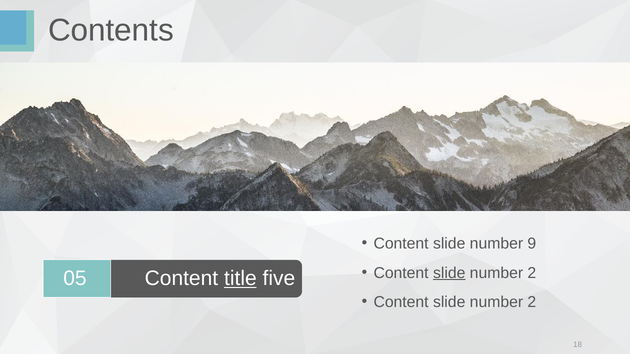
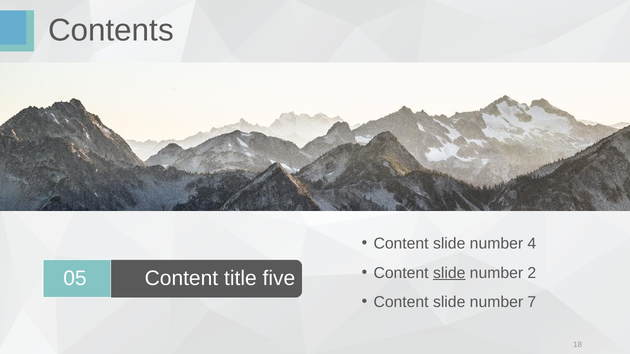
9: 9 -> 4 (532, 244)
title underline: present -> none (240, 279)
2: 2 -> 7 (532, 302)
